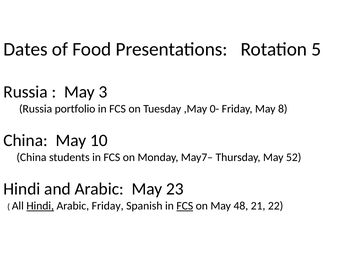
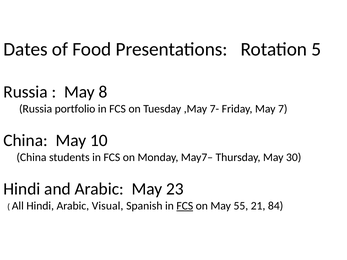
3: 3 -> 8 (103, 92)
0-: 0- -> 7- (214, 109)
8: 8 -> 7 (283, 109)
52: 52 -> 30 (294, 158)
Hindi underline: present -> none (40, 206)
Arabic Friday: Friday -> Visual (108, 206)
48: 48 -> 55 (241, 206)
22: 22 -> 84 (276, 206)
